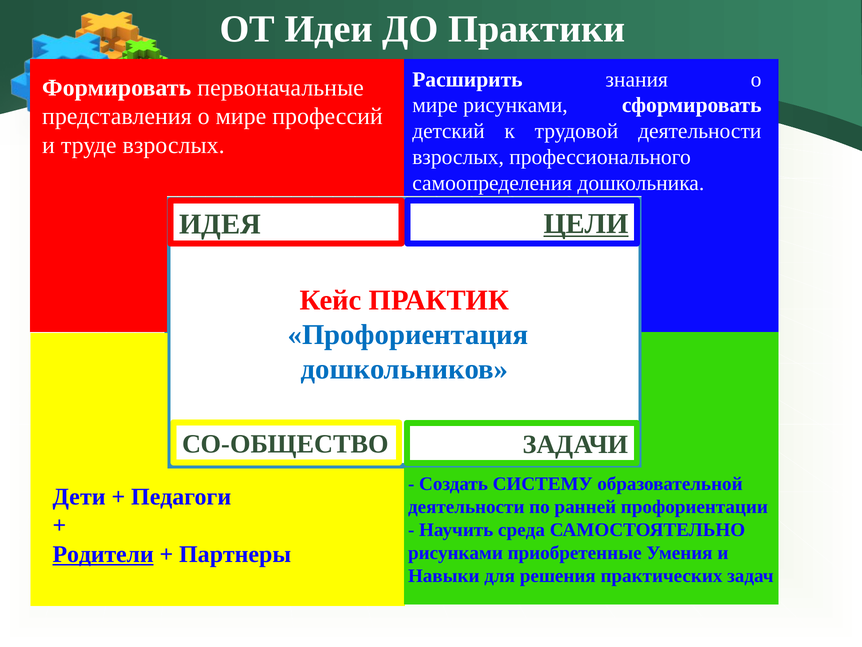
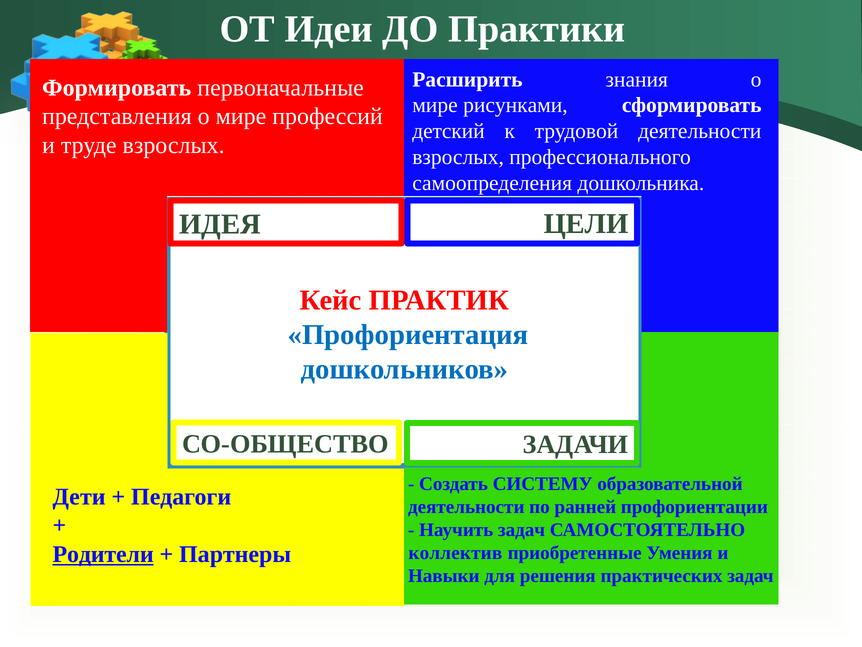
ЦЕЛИ underline: present -> none (586, 224)
Научить среда: среда -> задач (522, 529)
рисунками: рисунками -> коллектив (455, 552)
